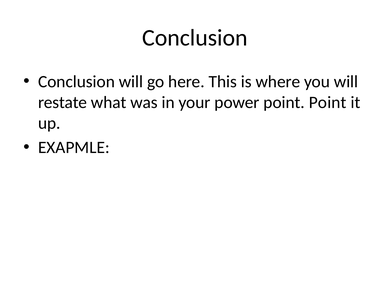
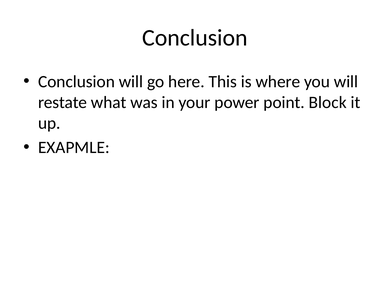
point Point: Point -> Block (328, 103)
